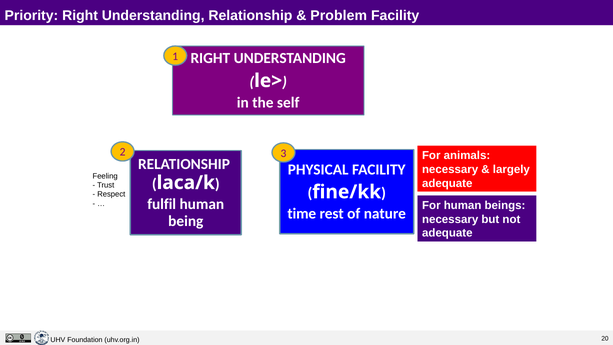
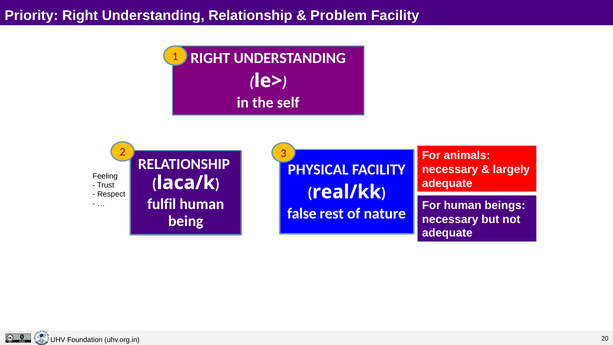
fine/kk: fine/kk -> real/kk (347, 192)
time: time -> false (302, 214)
